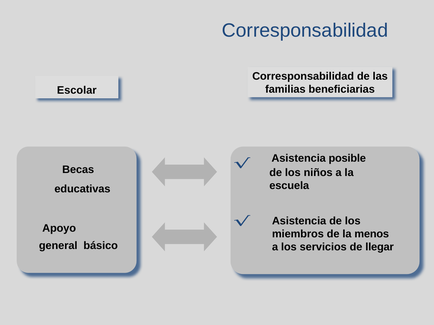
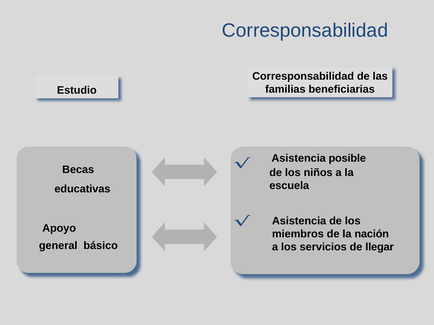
Escolar: Escolar -> Estudio (77, 91)
menos: menos -> nación (372, 234)
